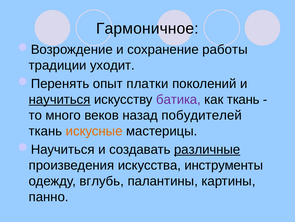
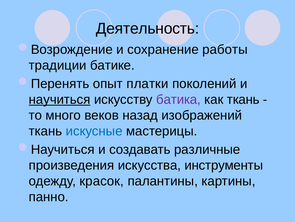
Гармоничное: Гармоничное -> Деятельность (148, 28)
уходит: уходит -> батике (112, 65)
побудителей: побудителей -> изображений (202, 115)
искусные colour: orange -> blue (94, 131)
различные underline: present -> none (207, 149)
вглубь: вглубь -> красок (102, 181)
